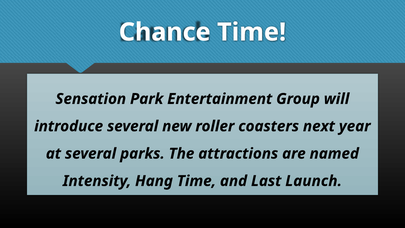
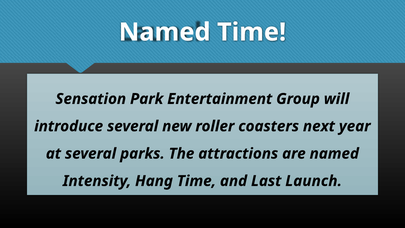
Chance: Chance -> Named (165, 32)
